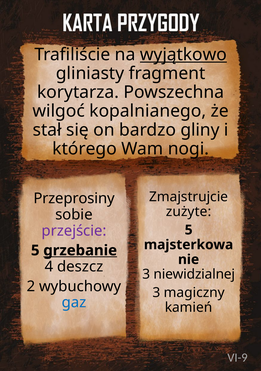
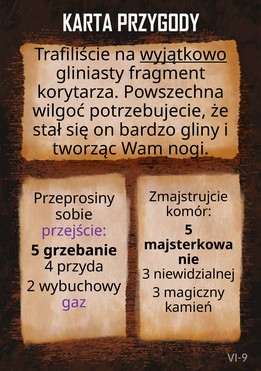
kopalnianego: kopalnianego -> potrzebujecie (148, 111)
którego: którego -> tworząc (85, 149)
zużyte: zużyte -> komór (189, 211)
grzebanie underline: present -> none (80, 250)
deszcz: deszcz -> przyda (80, 266)
gaz colour: blue -> purple (74, 302)
